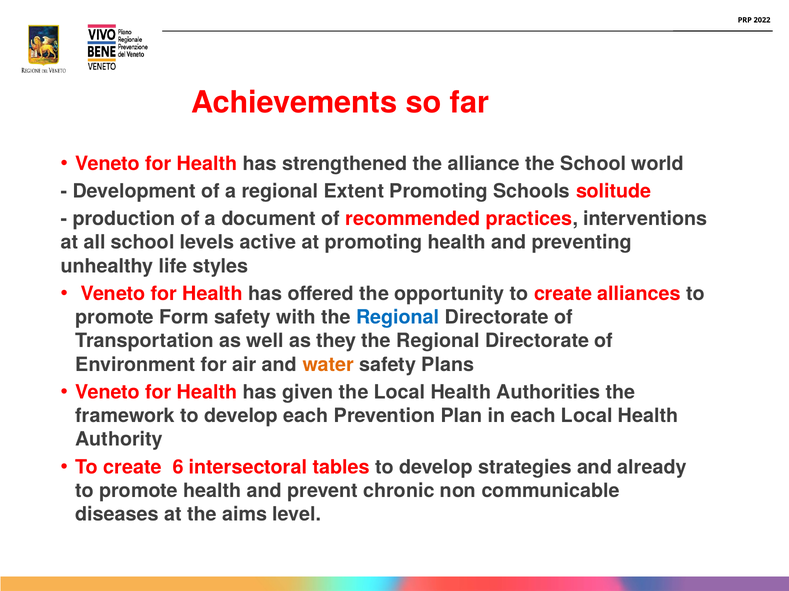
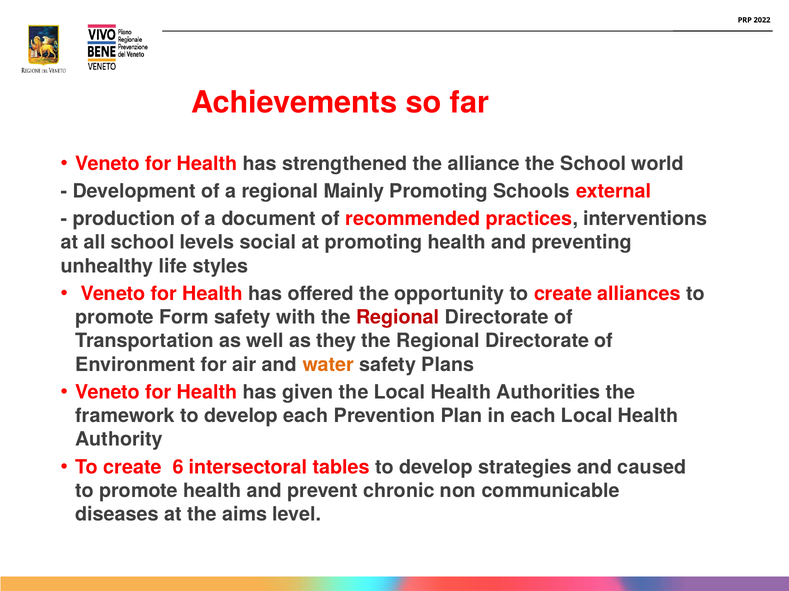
Extent: Extent -> Mainly (354, 192)
solitude: solitude -> external (614, 192)
active: active -> social (268, 243)
Regional colour: blue -> red (398, 318)
already: already -> caused (652, 468)
